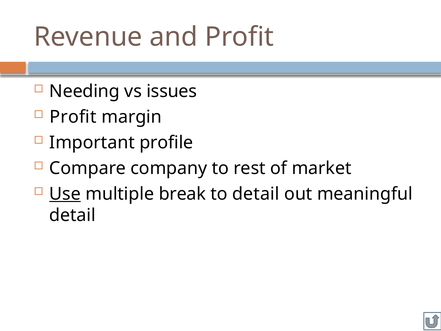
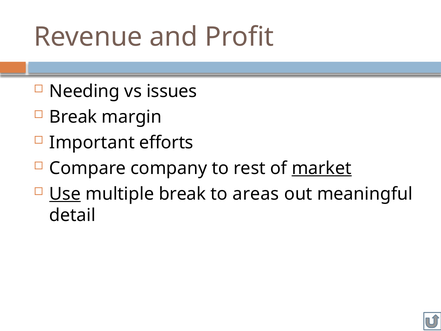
Profit: Profit -> Break (73, 117)
profile: profile -> efforts (166, 142)
market underline: none -> present (322, 168)
to detail: detail -> areas (256, 194)
